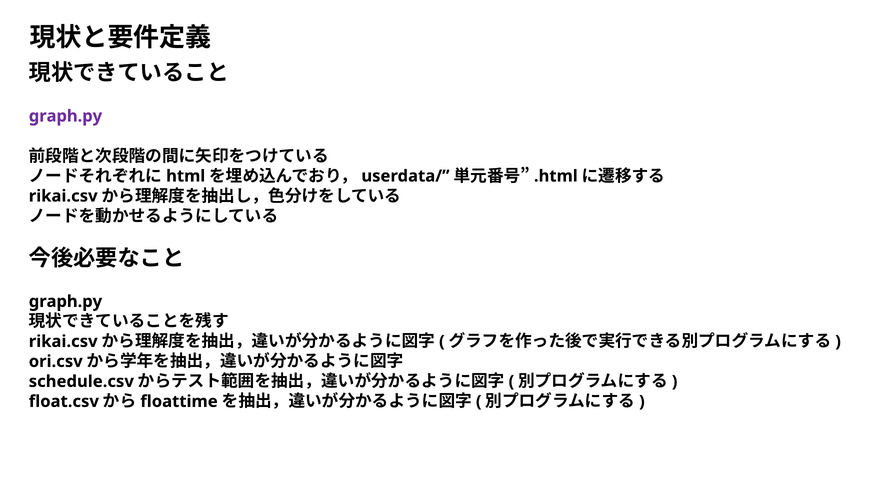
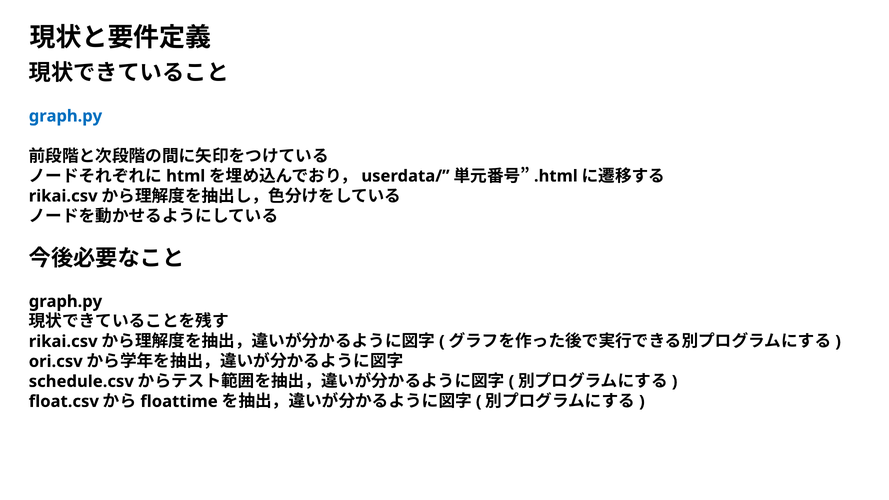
graph.py colour: purple -> blue (65, 116)
